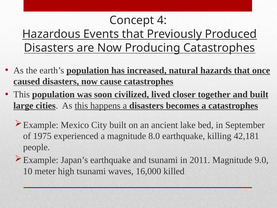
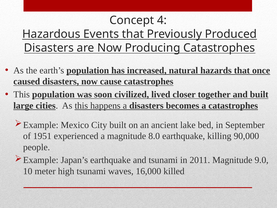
1975: 1975 -> 1951 (42, 136)
42,181: 42,181 -> 90,000 (246, 136)
